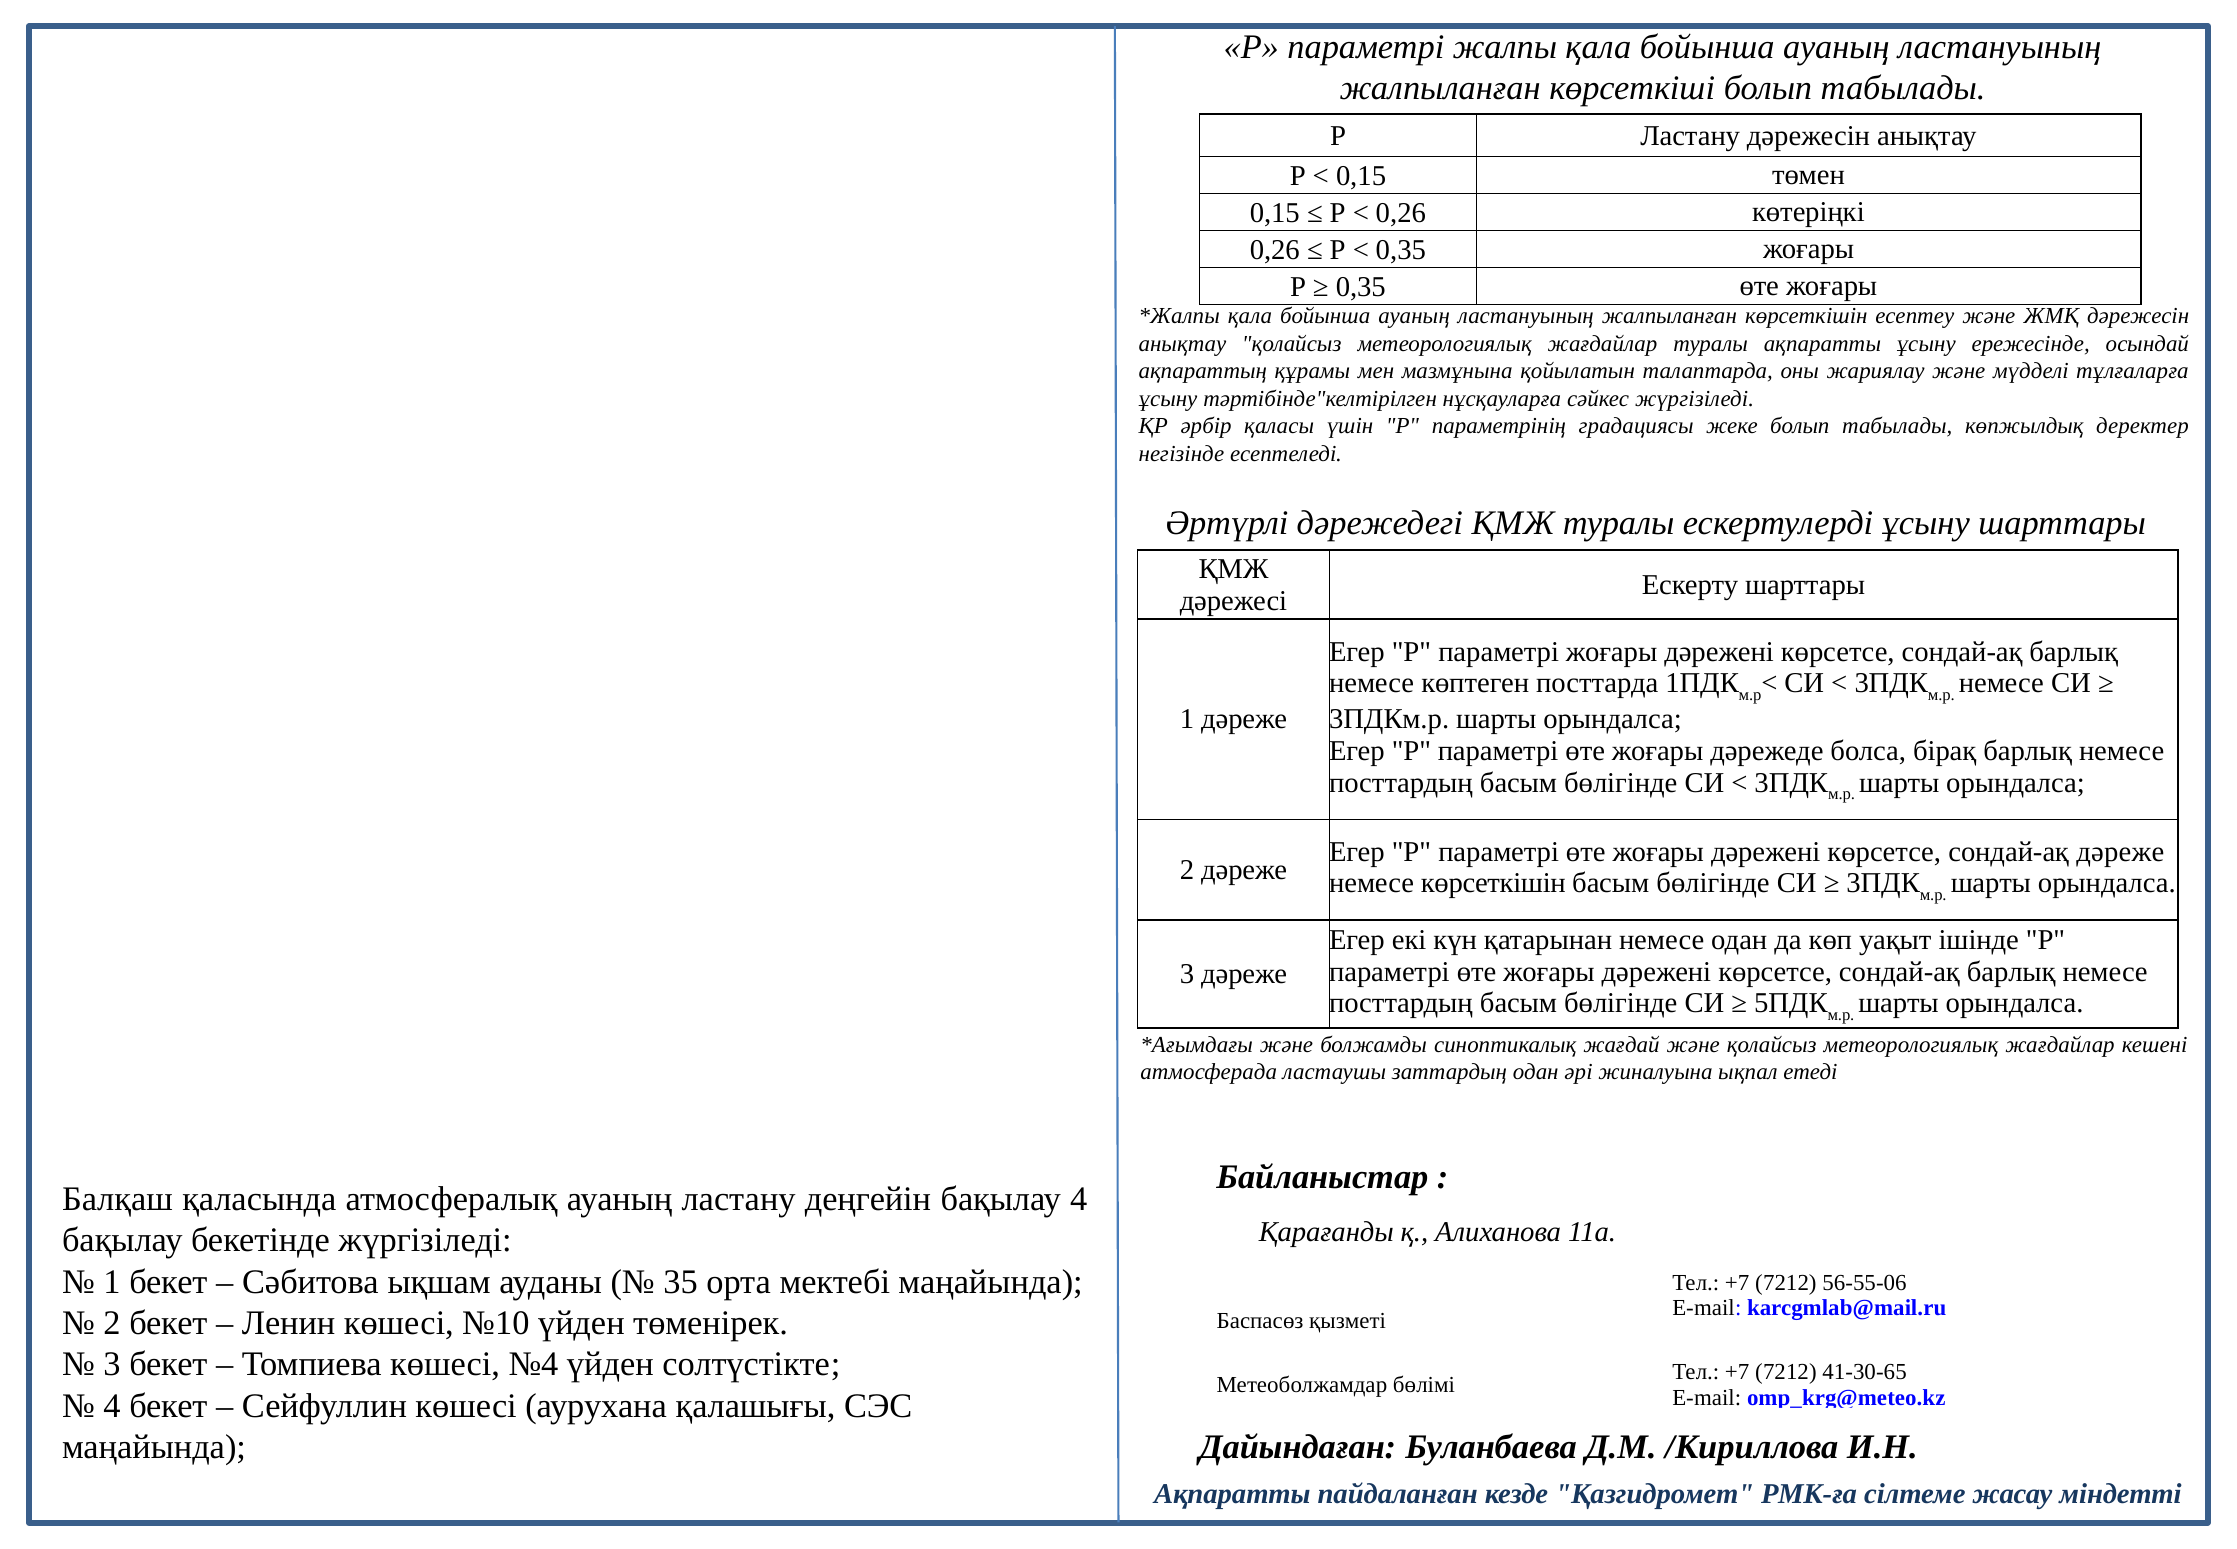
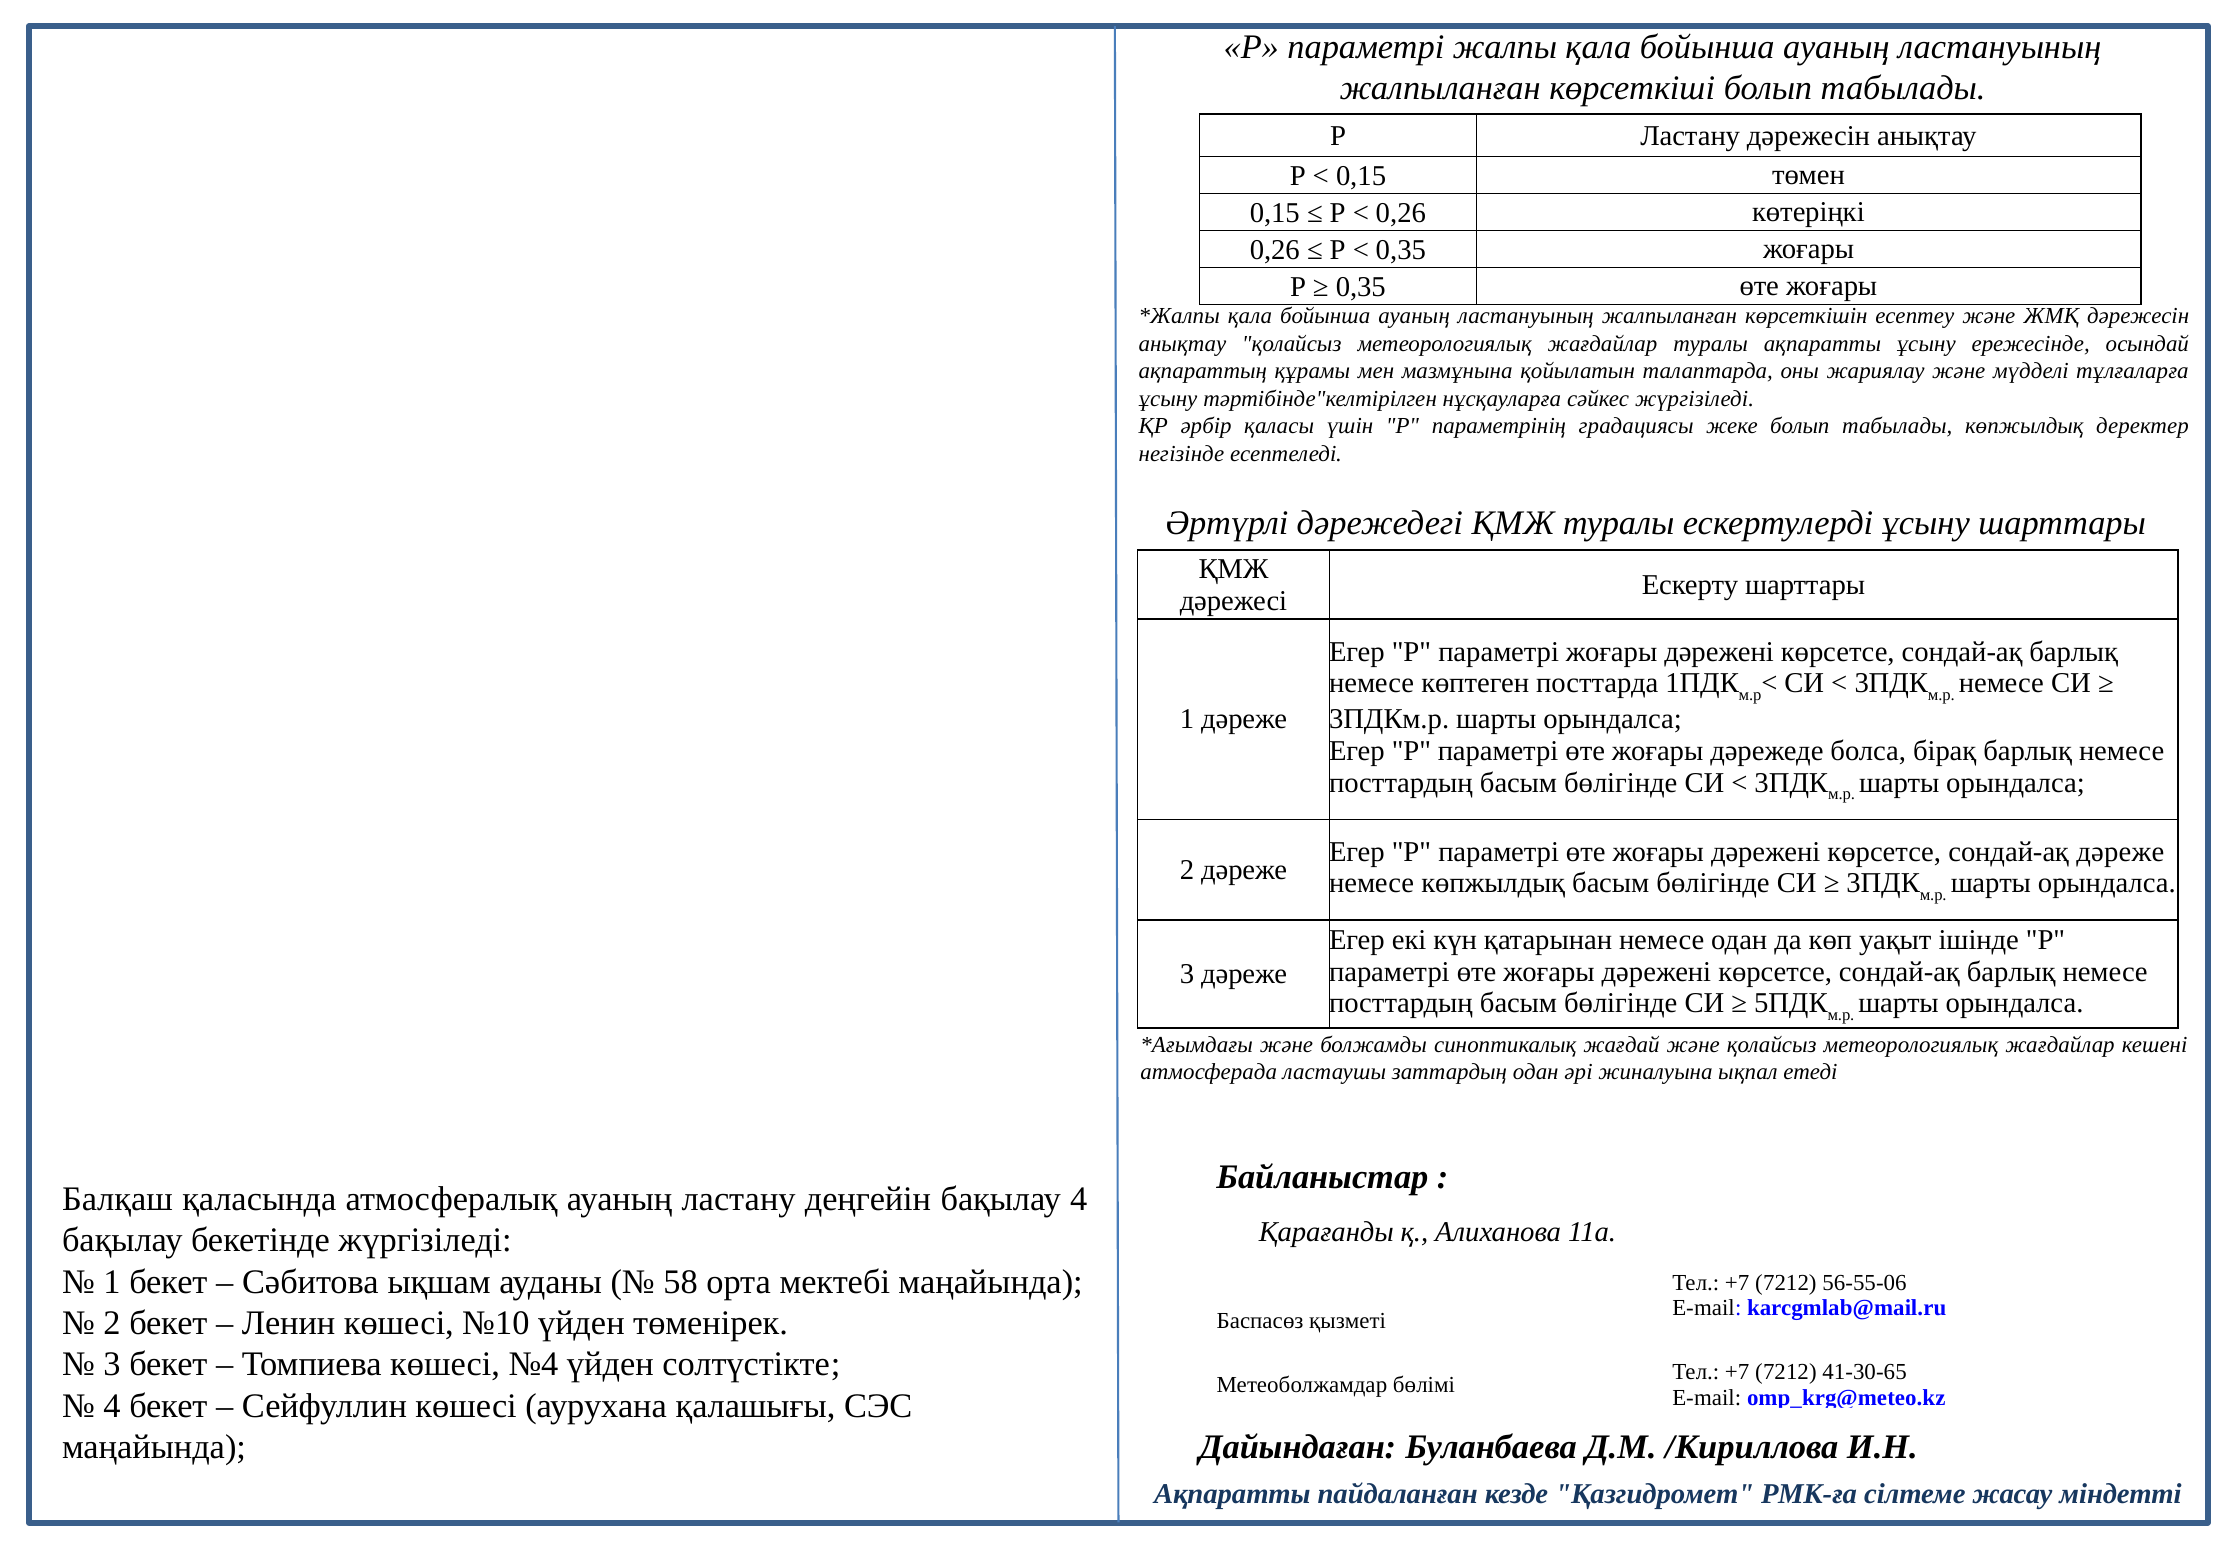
немесе көрсеткішін: көрсеткішін -> көпжылдық (1493, 883)
35: 35 -> 58 (681, 1282)
